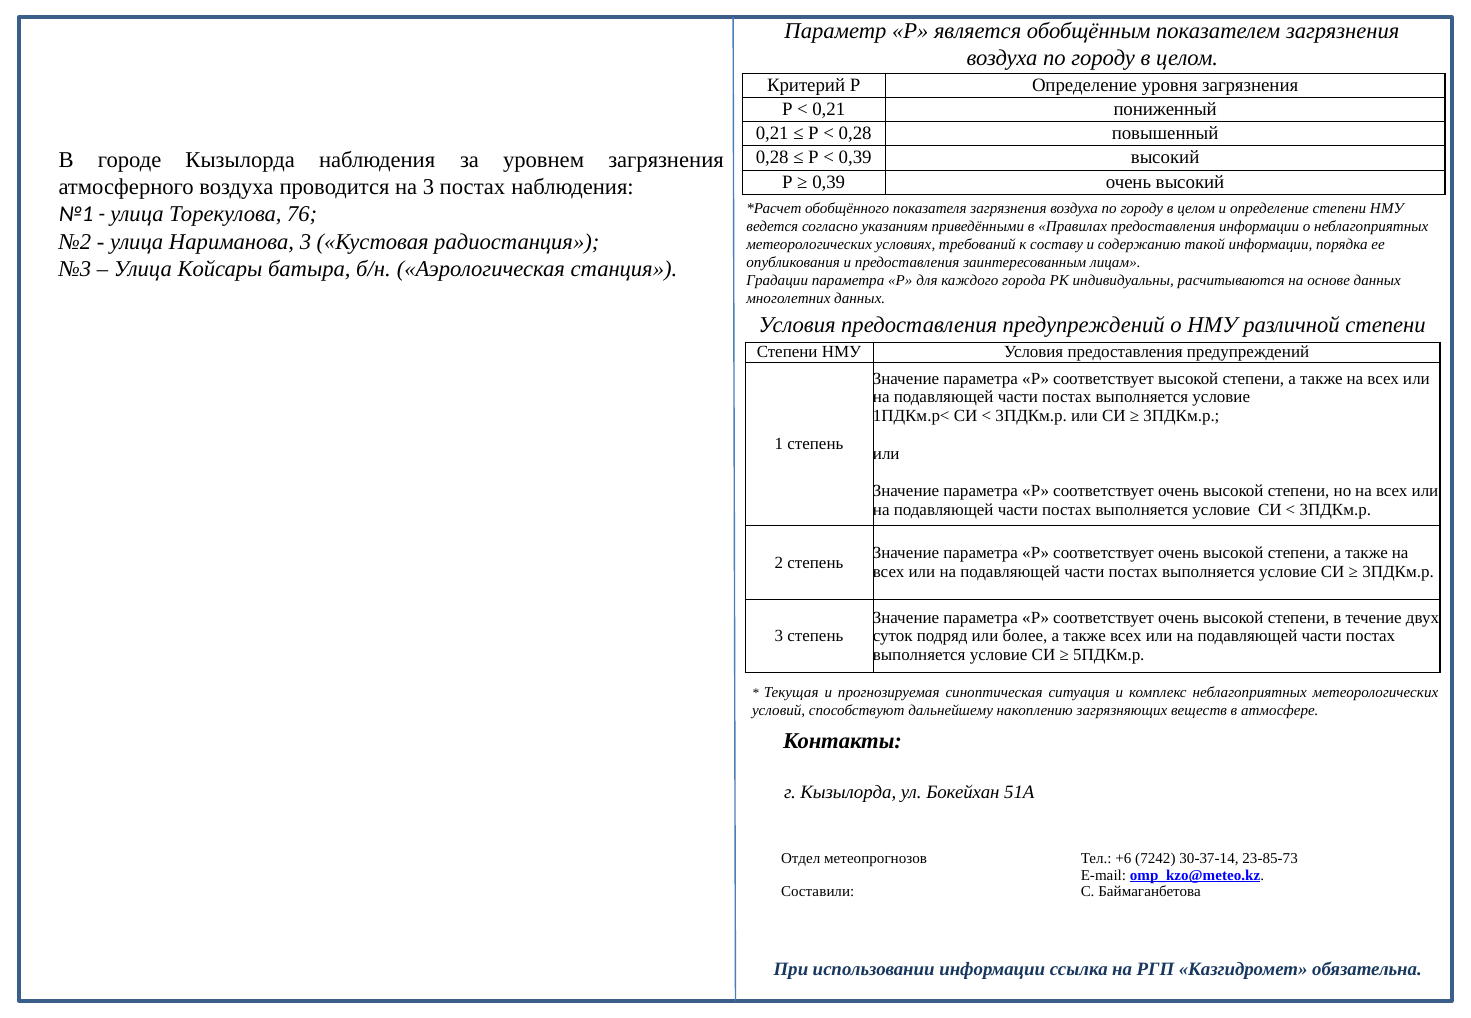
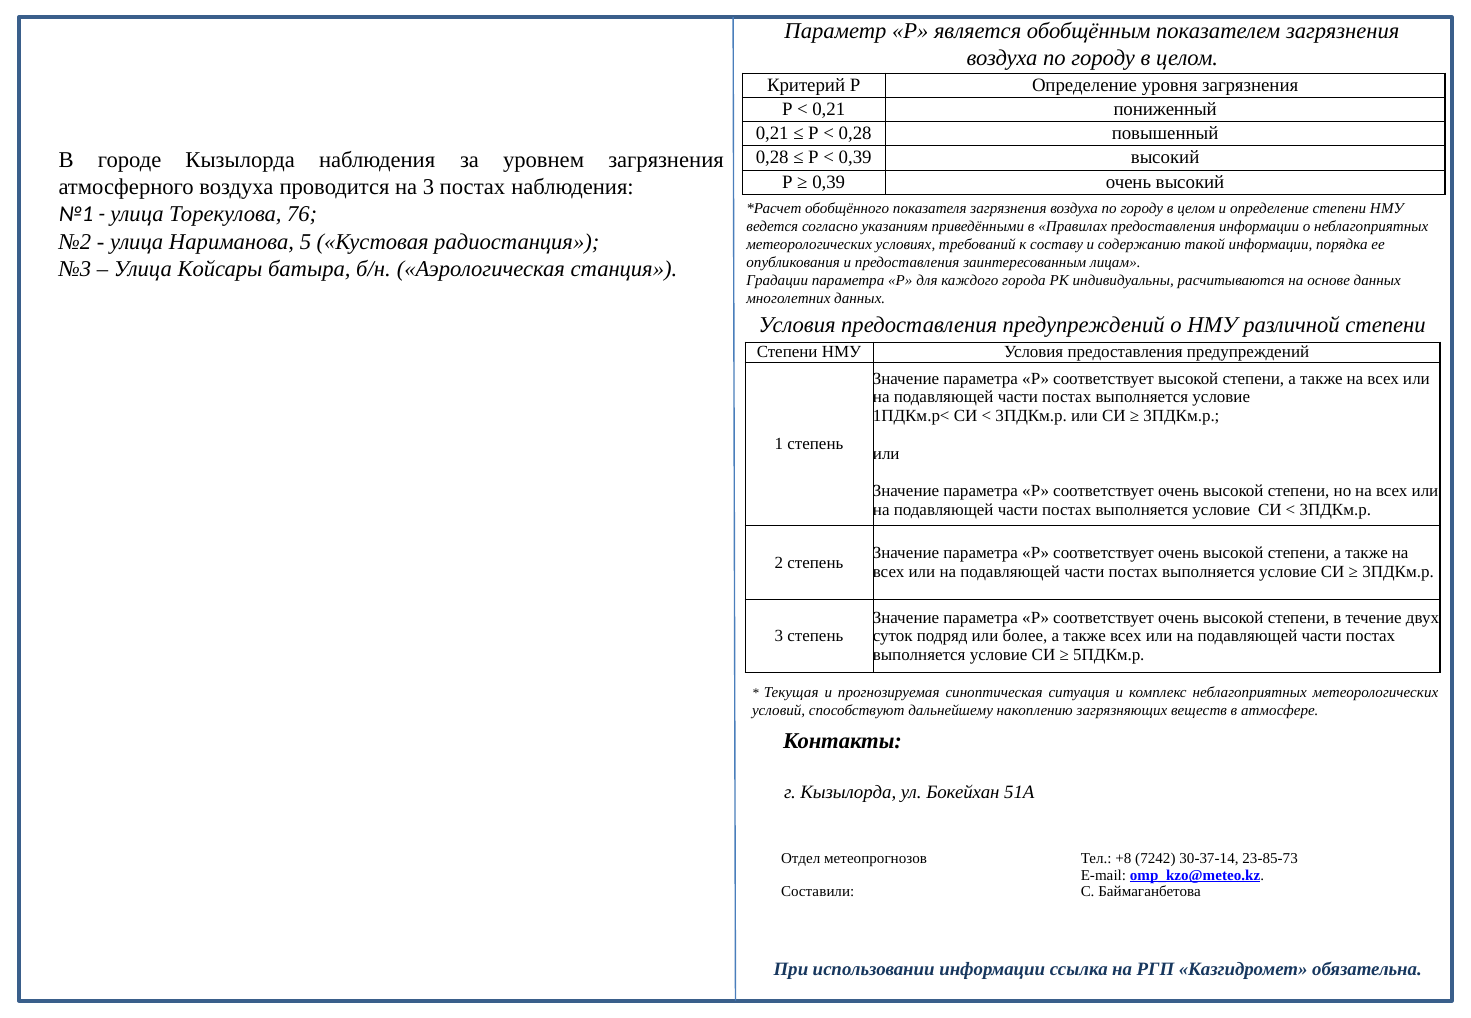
Нариманова 3: 3 -> 5 (305, 242)
+6: +6 -> +8 (1123, 859)
